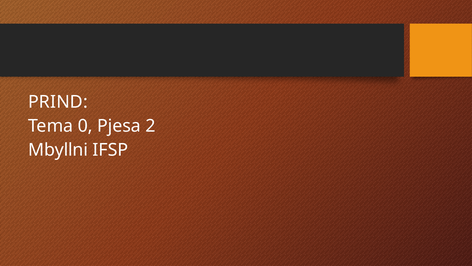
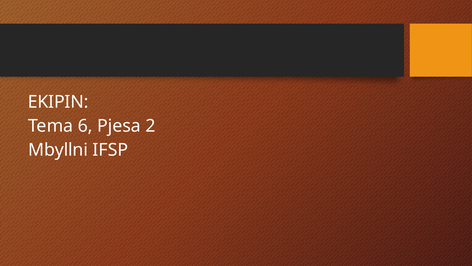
PRIND: PRIND -> EKIPIN (58, 102)
0: 0 -> 6 (85, 126)
